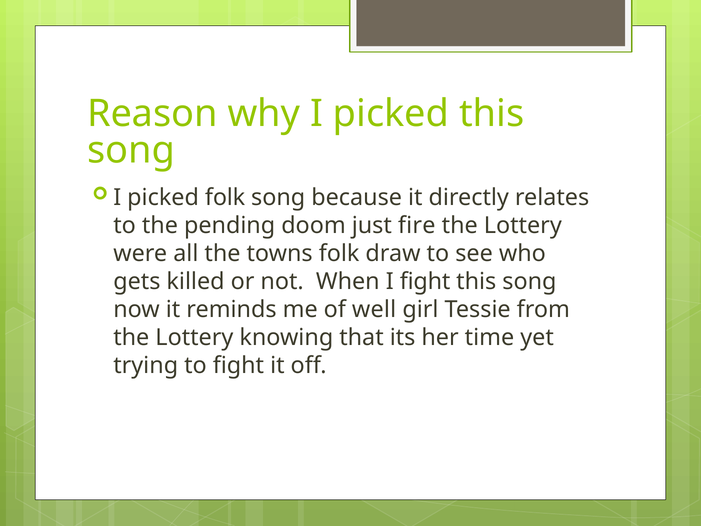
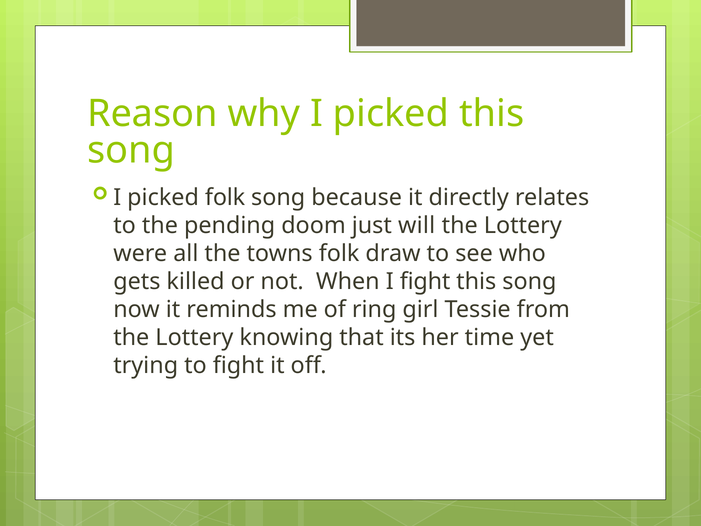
fire: fire -> will (417, 225)
well: well -> ring (374, 309)
